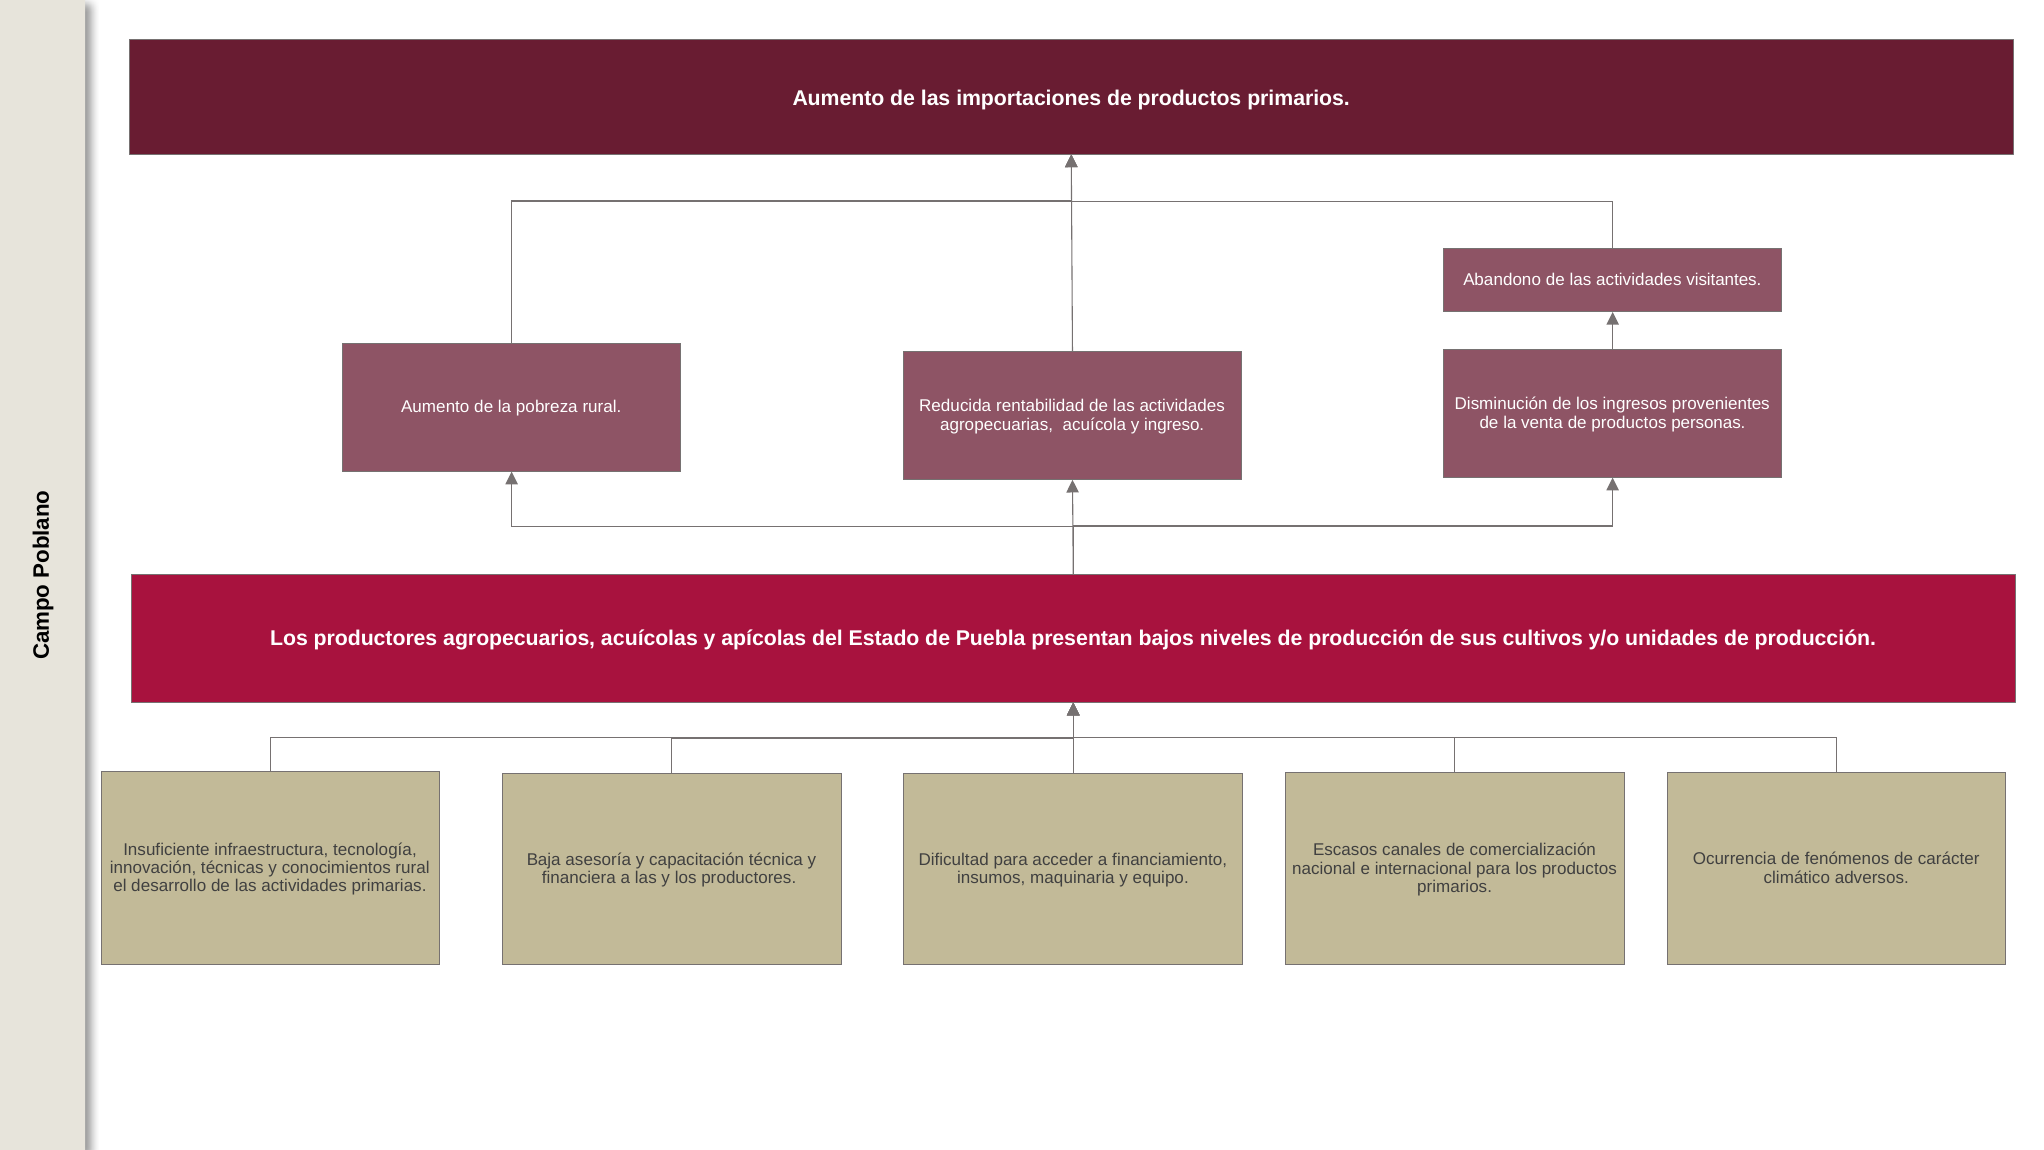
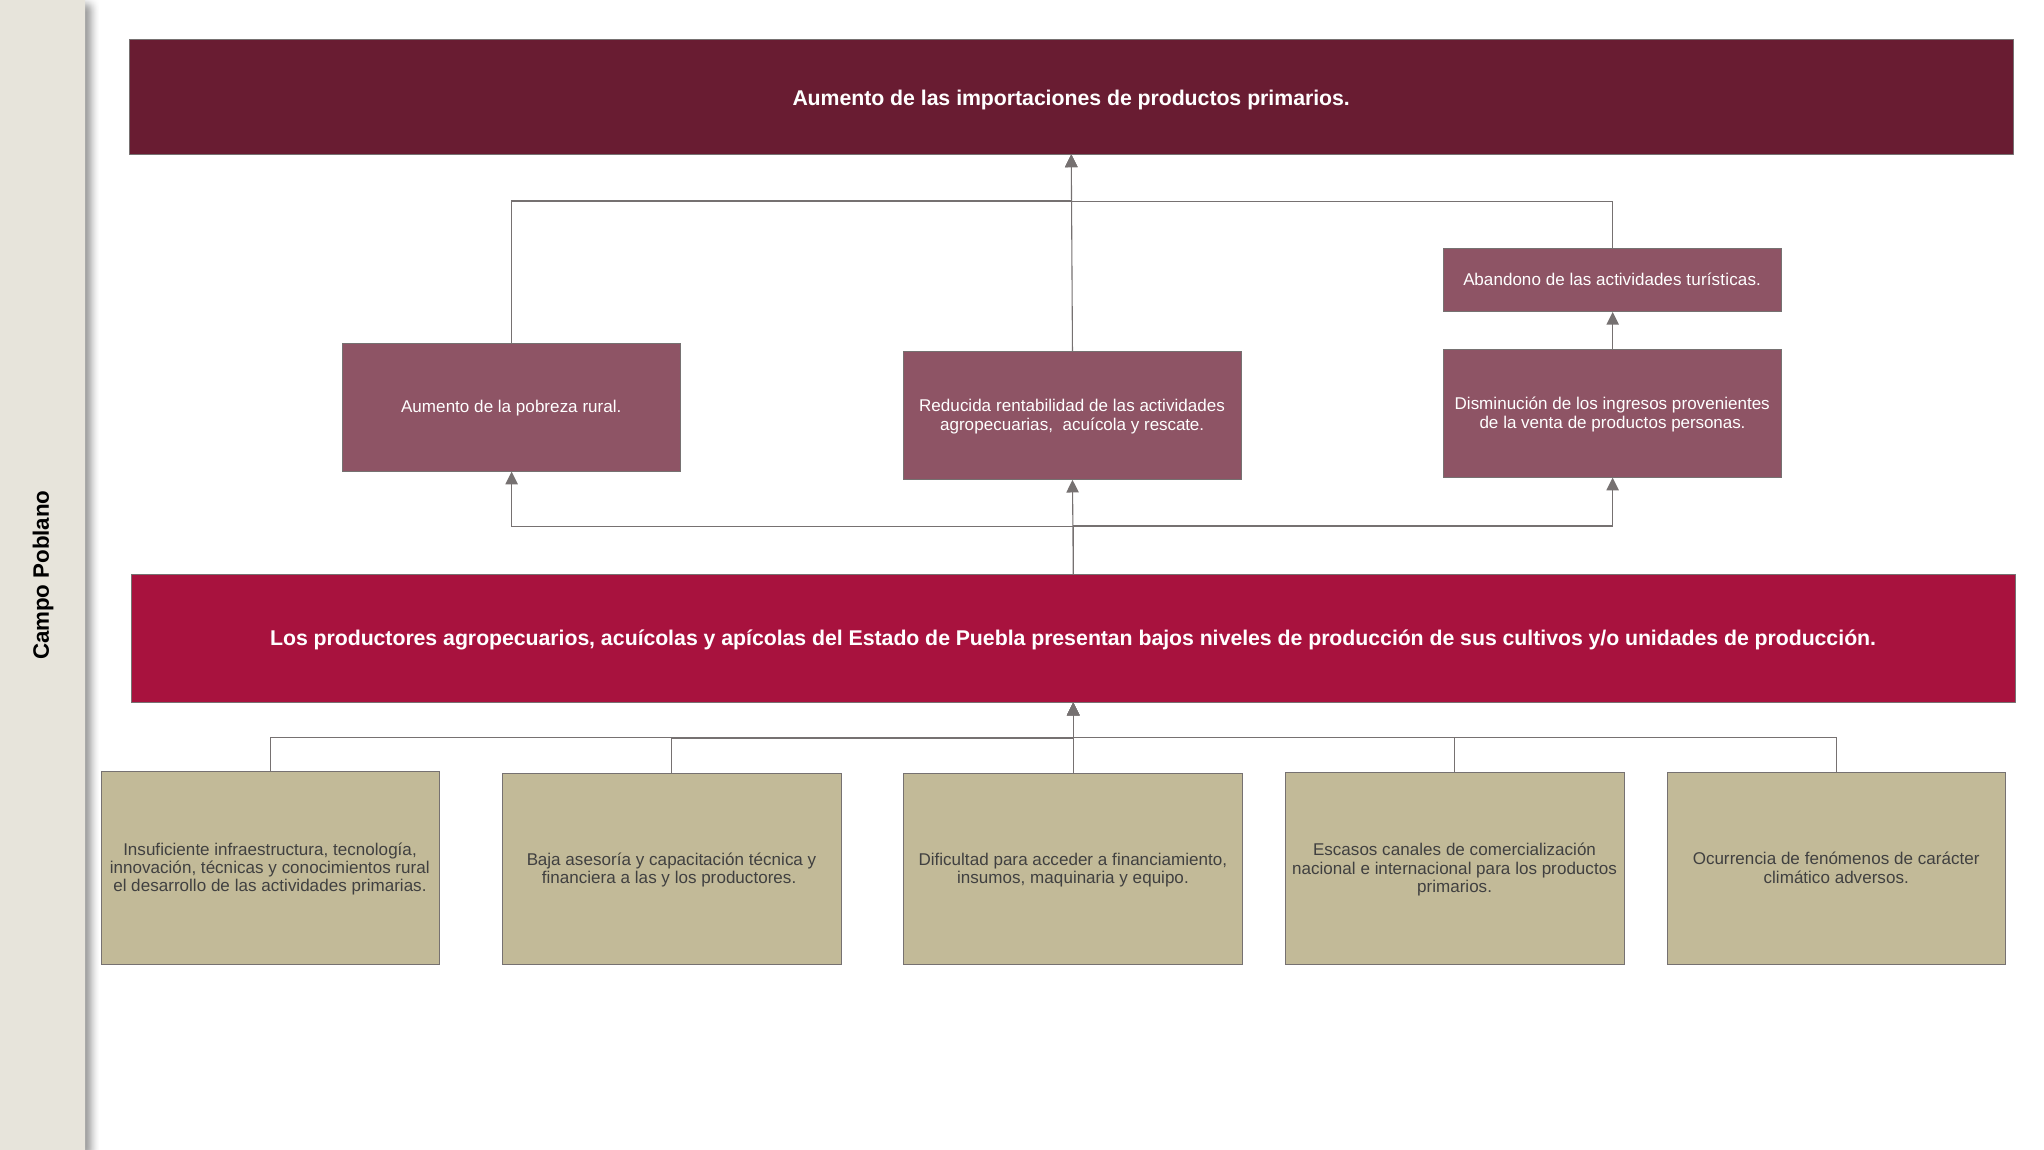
visitantes: visitantes -> turísticas (1724, 280)
ingreso: ingreso -> rescate (1174, 425)
